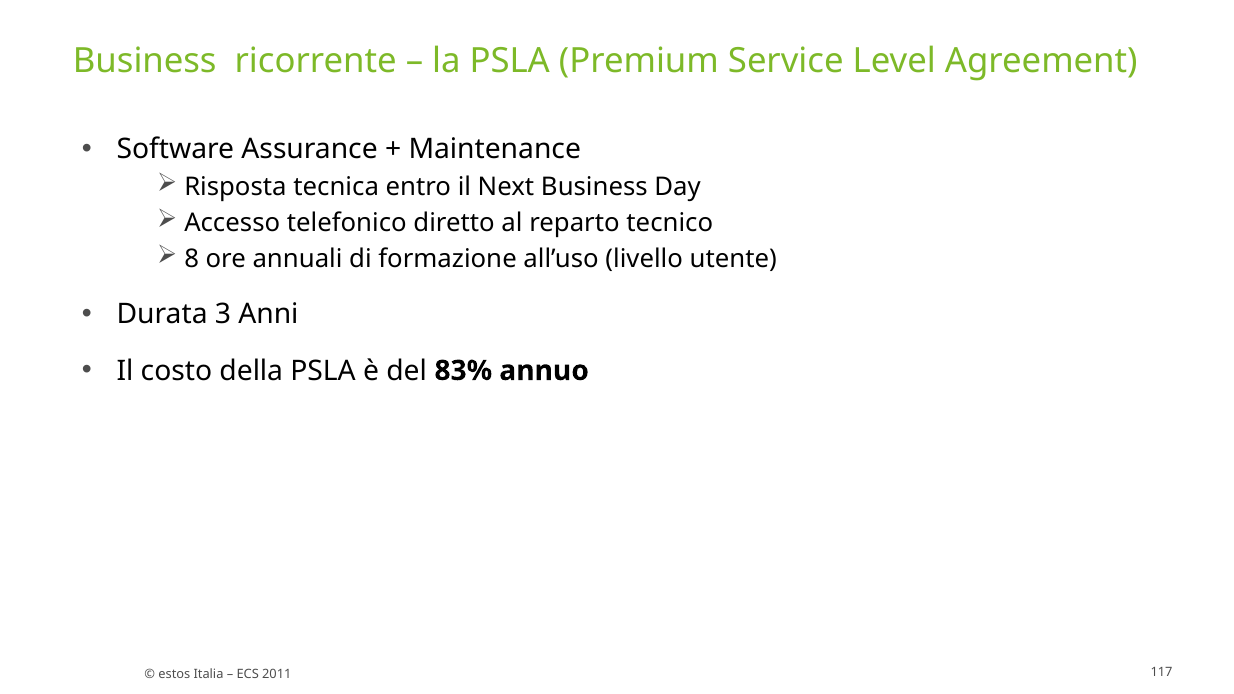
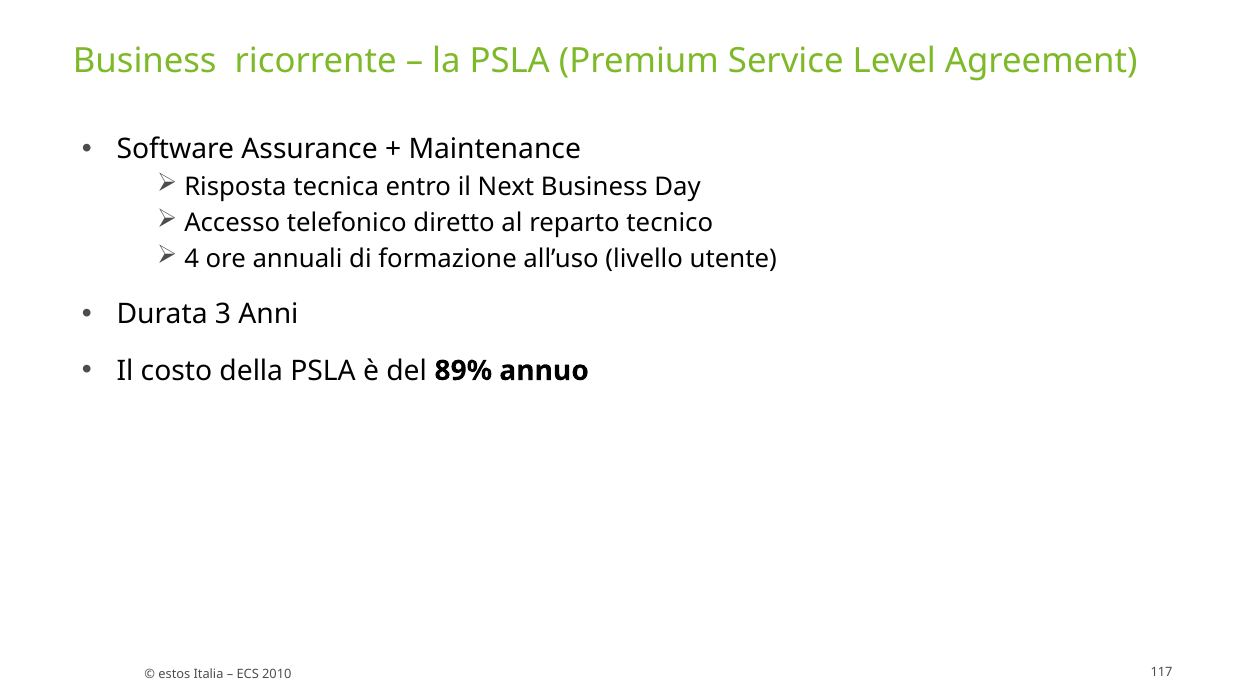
8: 8 -> 4 (192, 259)
83%: 83% -> 89% (463, 371)
2011: 2011 -> 2010 (277, 674)
